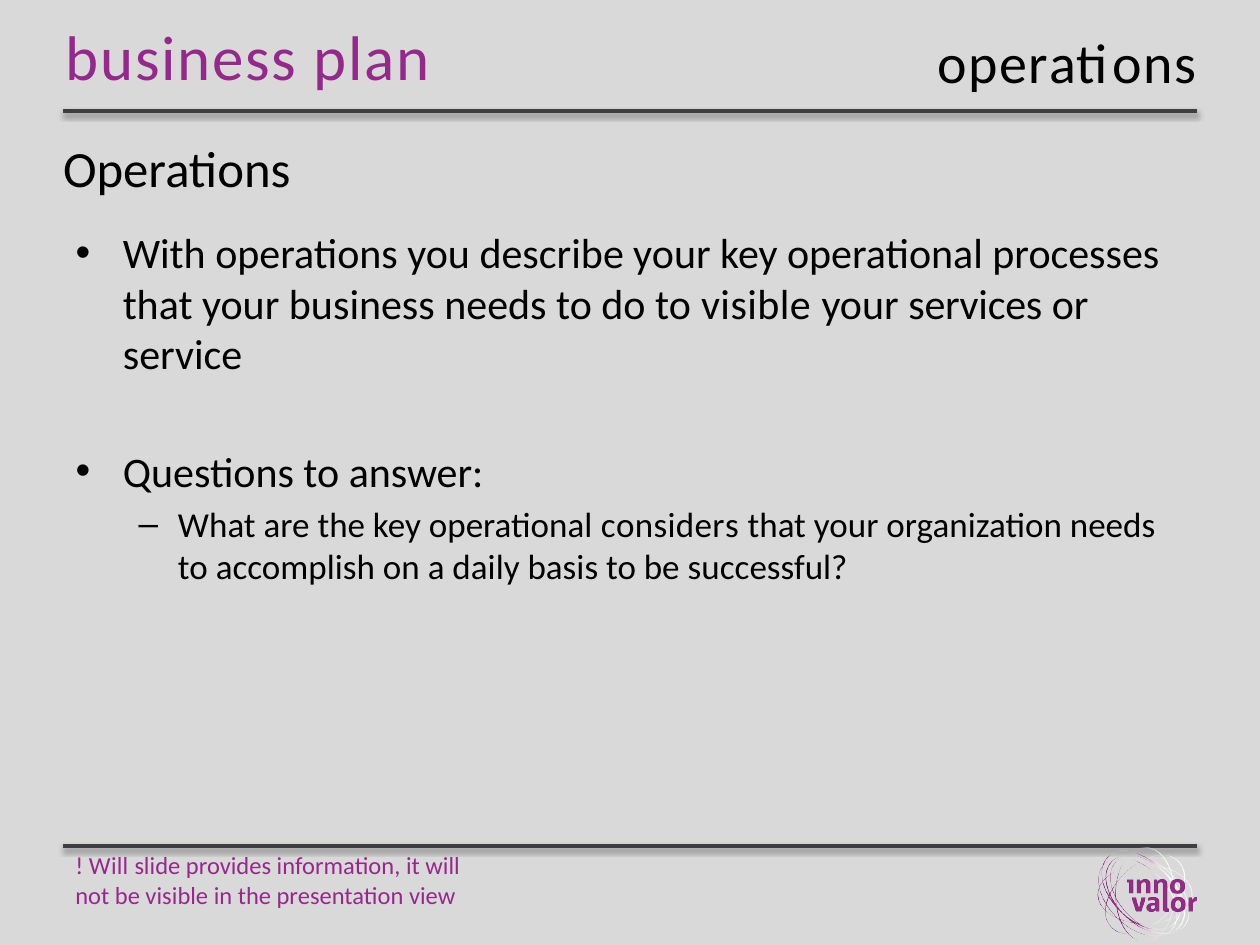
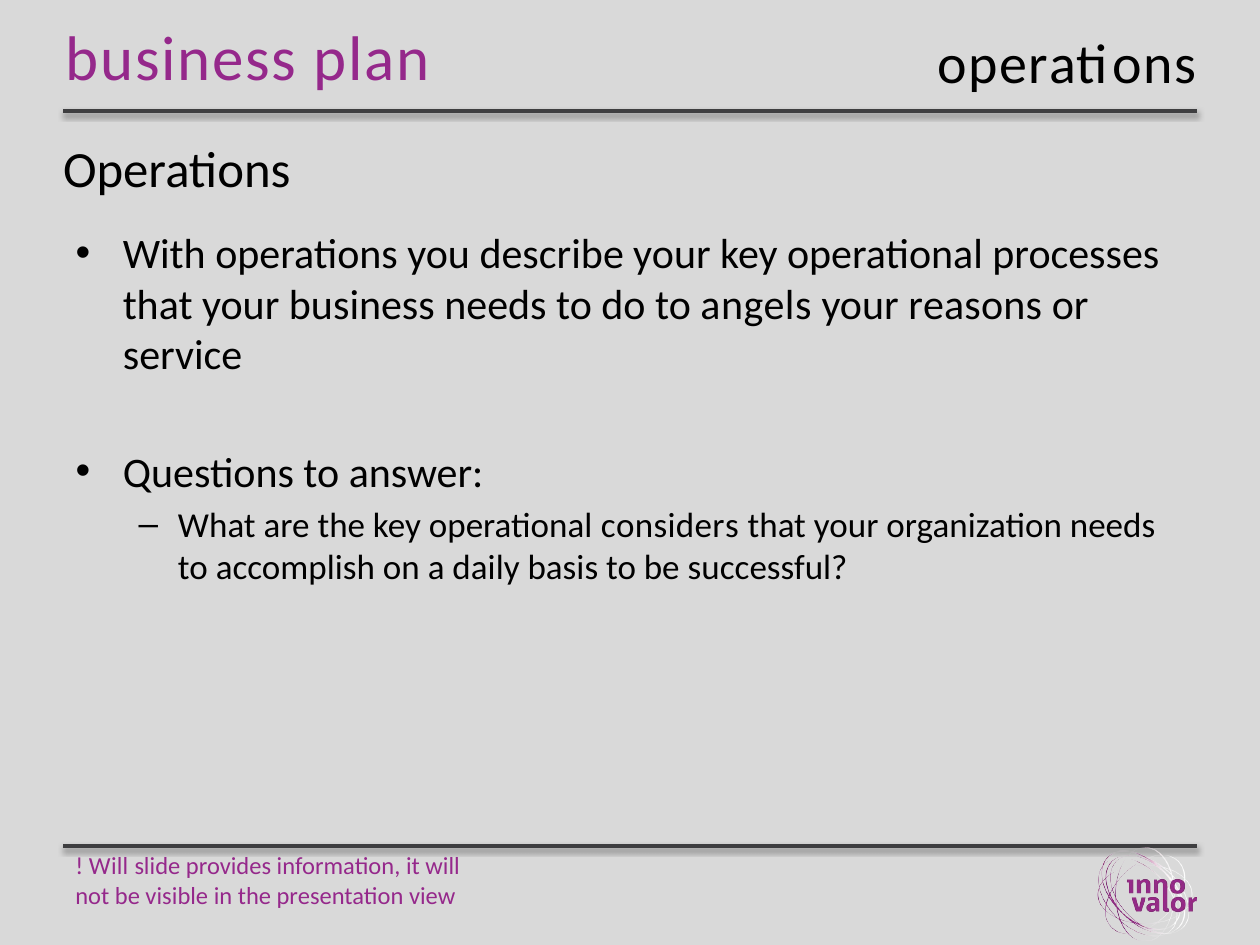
to visible: visible -> angels (756, 305)
services: services -> reasons (975, 305)
